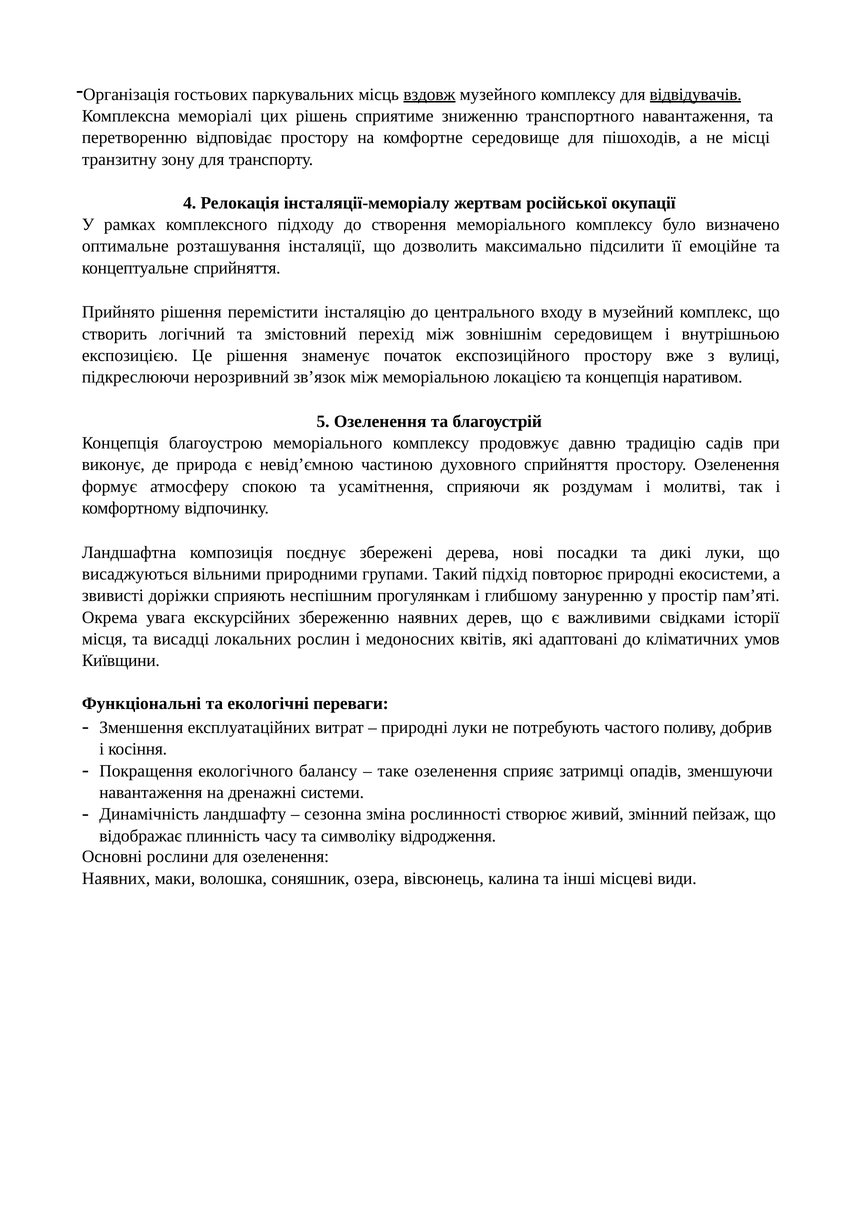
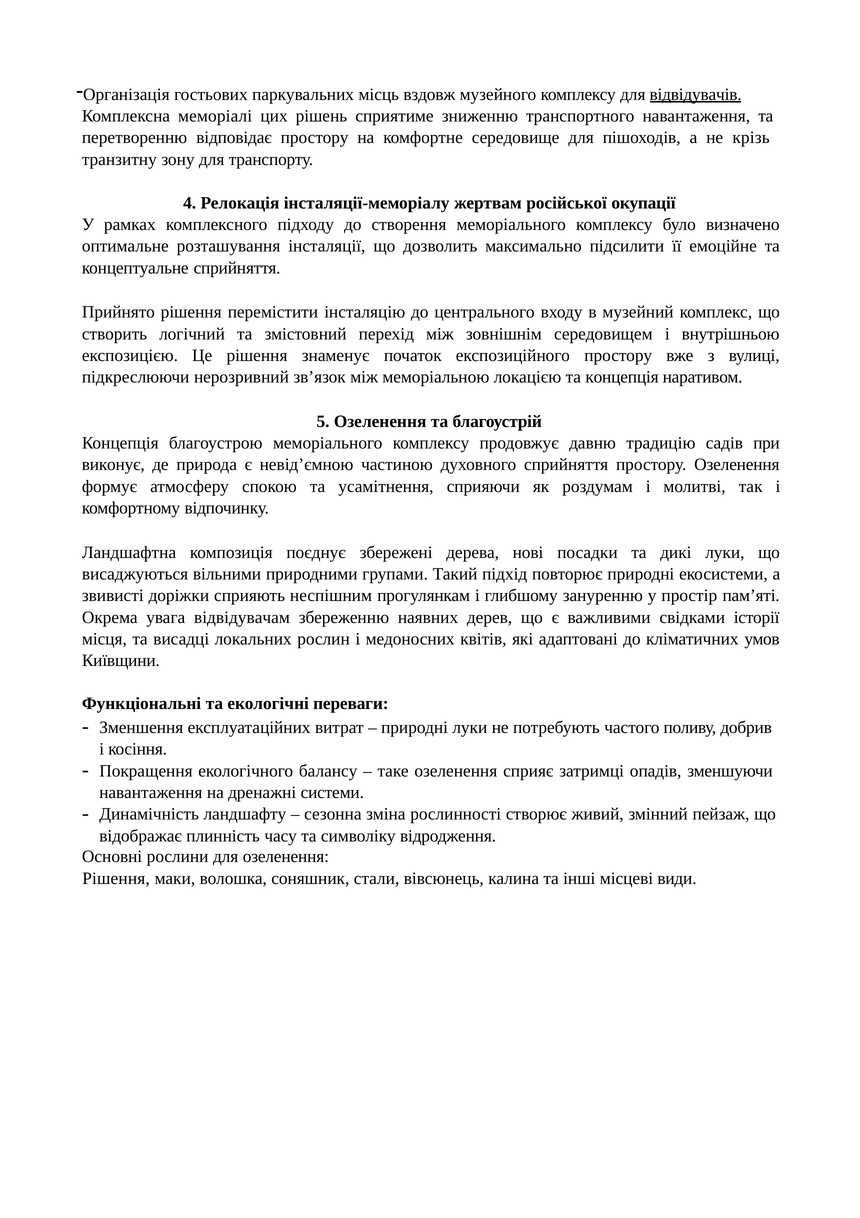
вздовж underline: present -> none (429, 94)
місці: місці -> крізь (751, 138)
екскурсійних: екскурсійних -> відвідувачам (242, 617)
Наявних: Наявних -> Рішення (116, 878)
озера: озера -> стали (377, 878)
